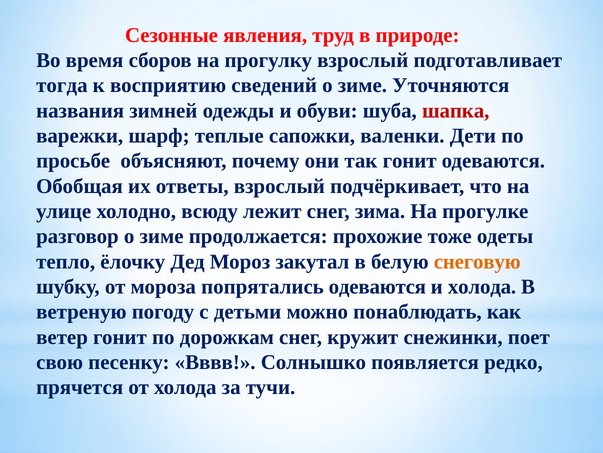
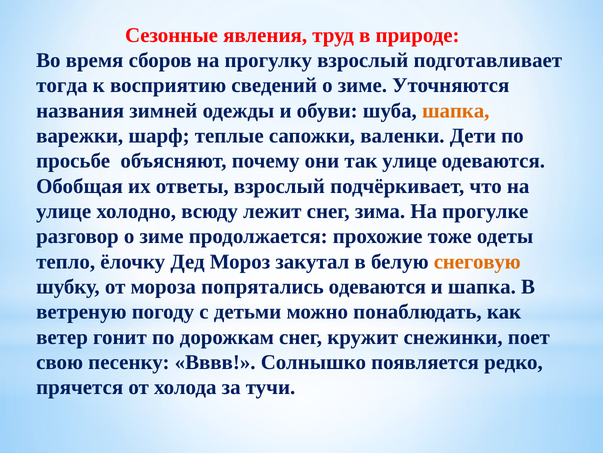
шапка colour: red -> orange (456, 111)
так гонит: гонит -> улице (410, 161)
и холода: холода -> шапка (482, 286)
